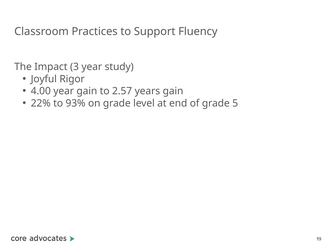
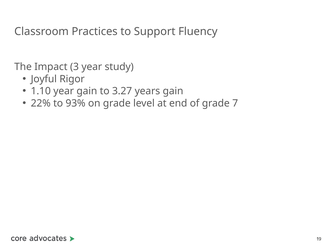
4.00: 4.00 -> 1.10 (41, 91)
2.57: 2.57 -> 3.27 (122, 91)
5: 5 -> 7 (235, 103)
